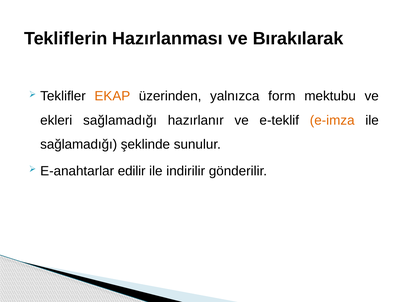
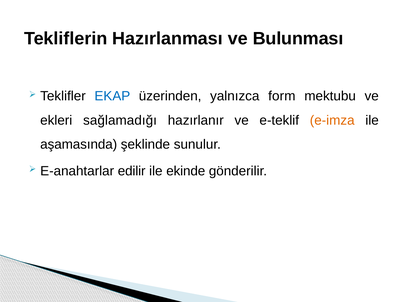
Bırakılarak: Bırakılarak -> Bulunması (298, 39)
EKAP colour: orange -> blue (112, 96)
sağlamadığı: sağlamadığı -> aşamasında (79, 145)
indirilir: indirilir -> ekinde (186, 171)
